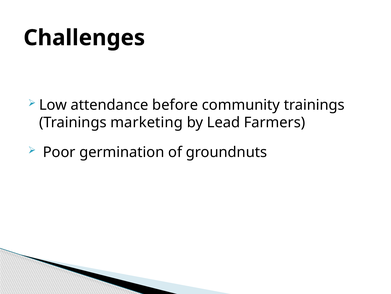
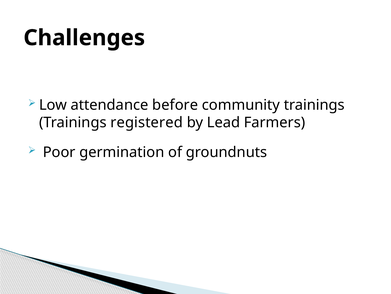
marketing: marketing -> registered (147, 122)
